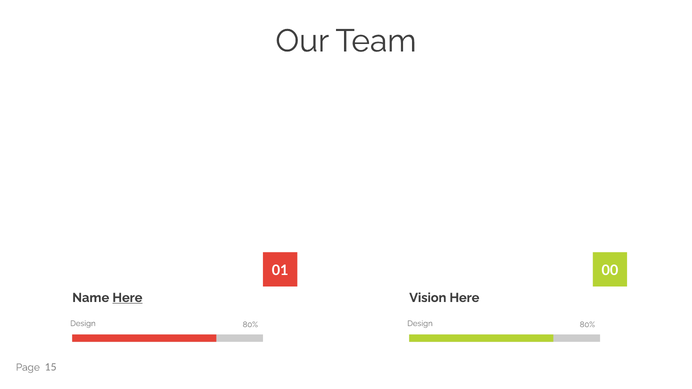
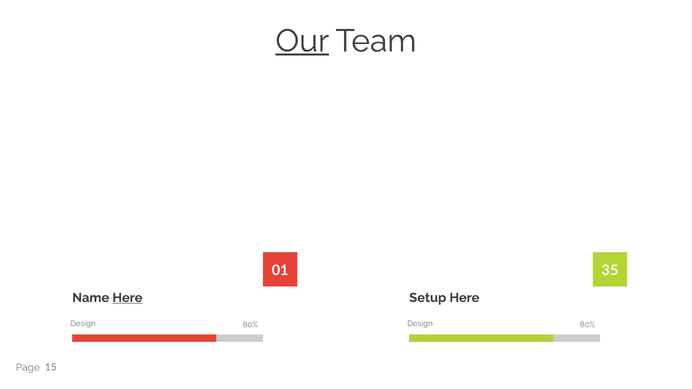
Our underline: none -> present (302, 41)
00: 00 -> 35 (610, 270)
Vision: Vision -> Setup (428, 298)
